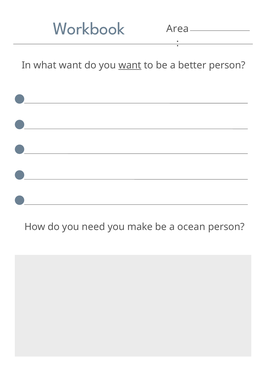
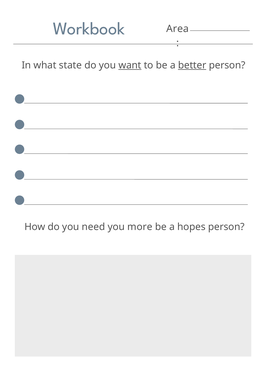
what want: want -> state (70, 65)
better underline: none -> present (192, 65)
make: make -> more (140, 227)
ocean: ocean -> hopes (191, 227)
